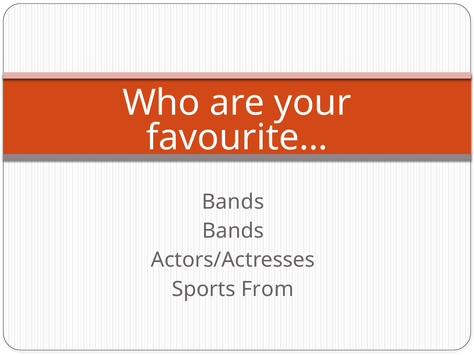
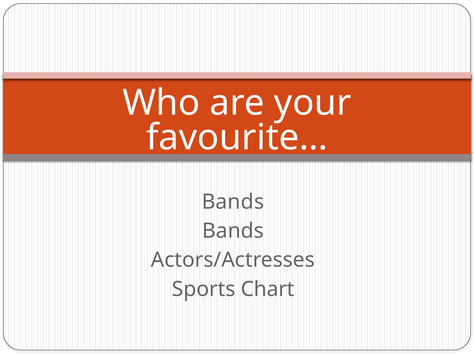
From: From -> Chart (268, 290)
